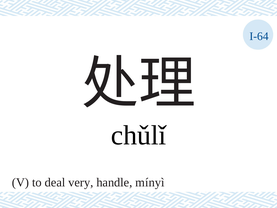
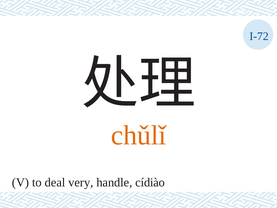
I-64: I-64 -> I-72 (259, 36)
chǔlǐ colour: black -> orange (139, 135)
mínyì: mínyì -> cídiào (150, 182)
